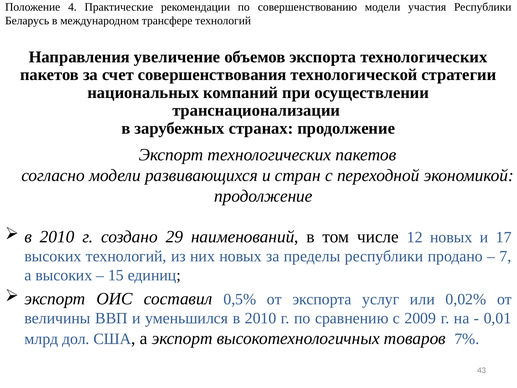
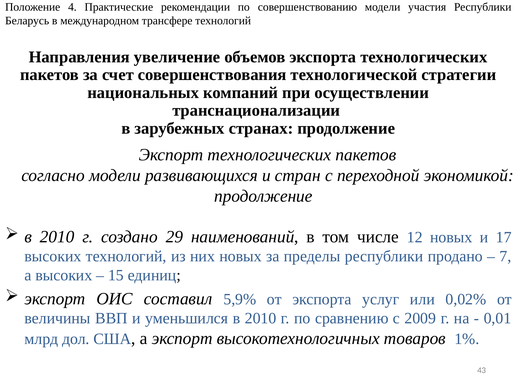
0,5%: 0,5% -> 5,9% (240, 299)
7%: 7% -> 1% (467, 339)
